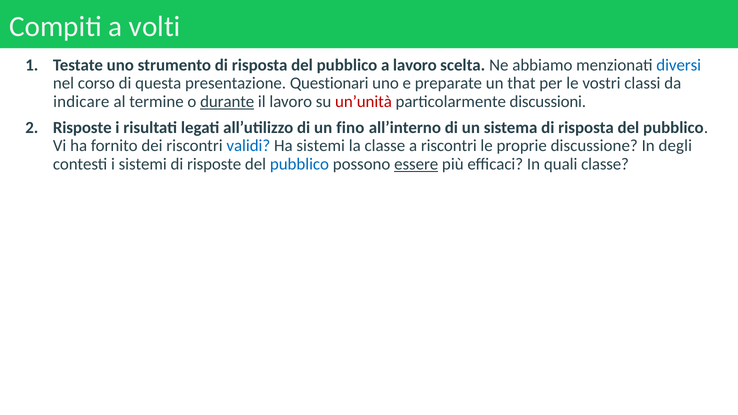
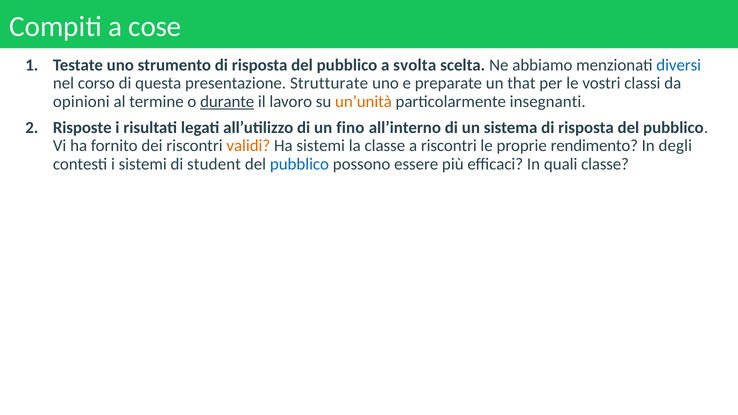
volti: volti -> cose (155, 26)
a lavoro: lavoro -> svolta (415, 65)
Questionari: Questionari -> Strutturate (329, 83)
indicare: indicare -> opinioni (81, 102)
un’unità colour: red -> orange (363, 102)
discussioni: discussioni -> insegnanti (548, 102)
validi colour: blue -> orange (248, 146)
discussione: discussione -> rendimento (594, 146)
di risposte: risposte -> student (214, 164)
essere underline: present -> none (416, 164)
